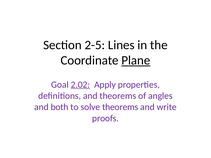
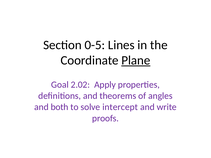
2-5: 2-5 -> 0-5 (95, 45)
2.02 underline: present -> none (80, 85)
solve theorems: theorems -> intercept (120, 107)
